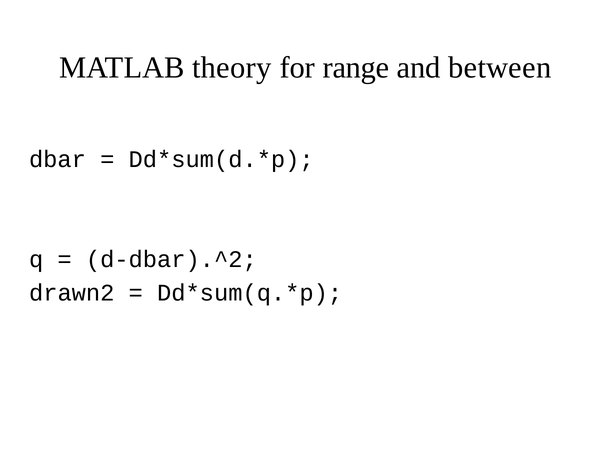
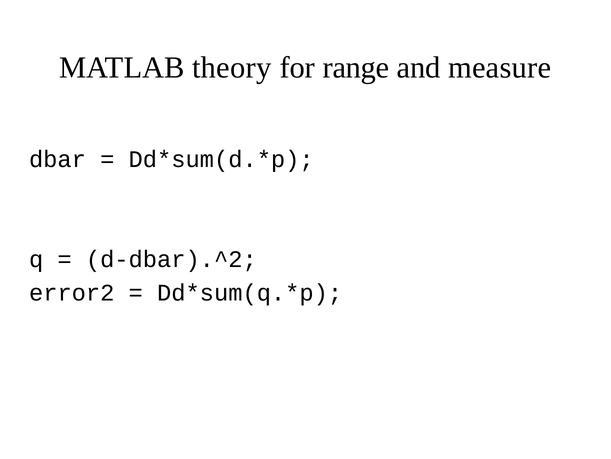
between: between -> measure (500, 67)
drawn2: drawn2 -> error2 (72, 292)
